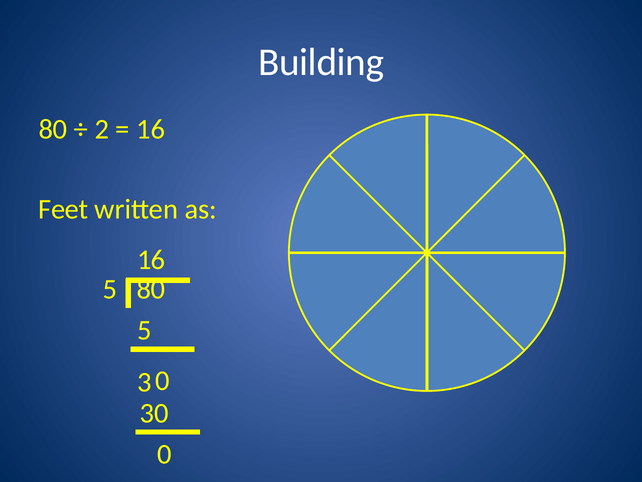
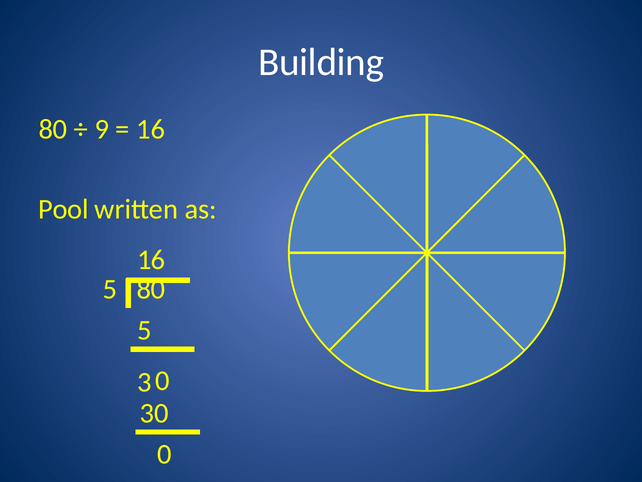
2: 2 -> 9 (102, 129)
Feet: Feet -> Pool (63, 209)
